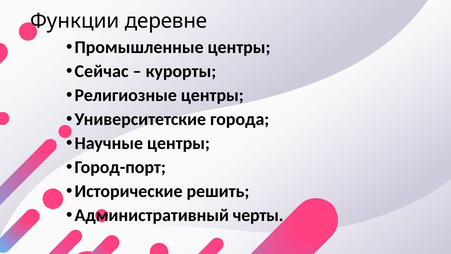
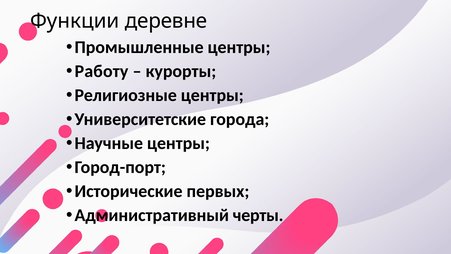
Сейчас: Сейчас -> Работу (102, 71)
решить: решить -> первых (218, 191)
